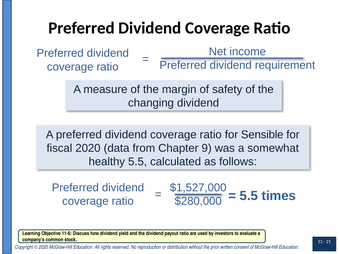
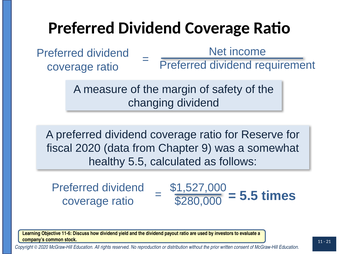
Sensible: Sensible -> Reserve (262, 135)
